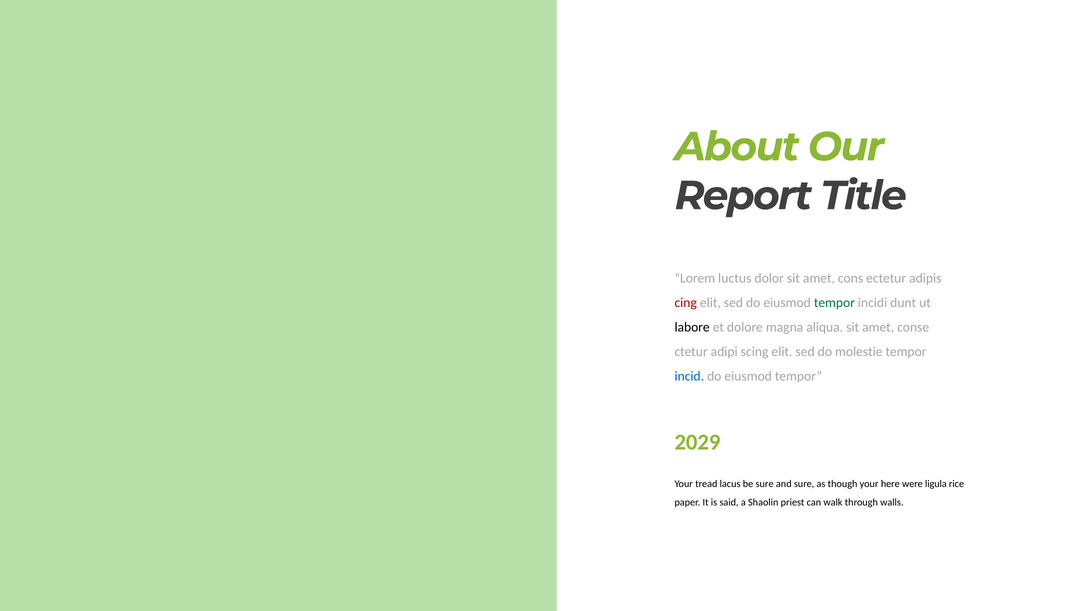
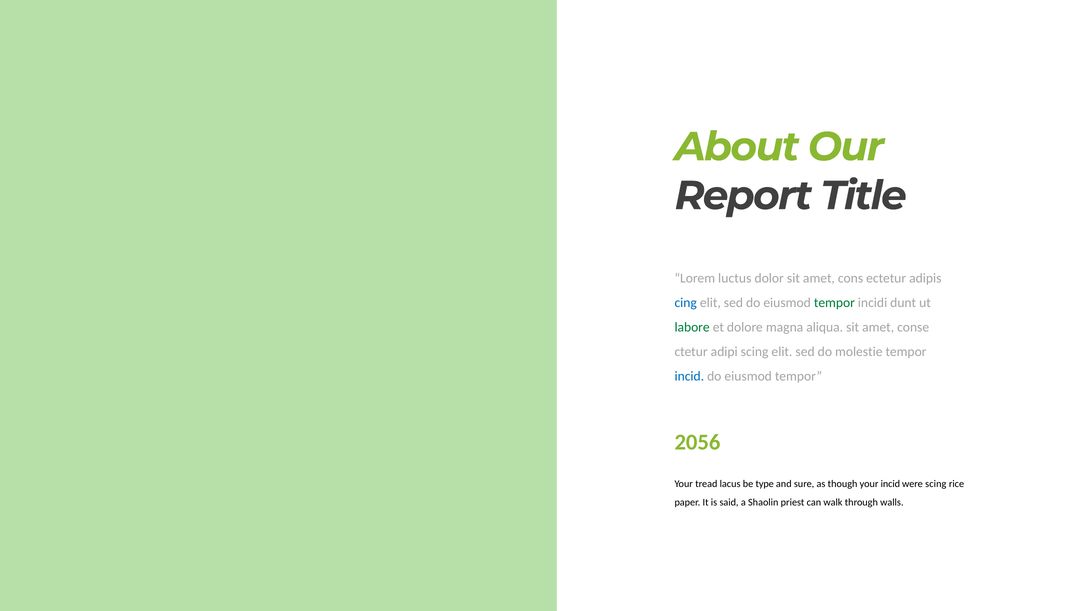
cing colour: red -> blue (686, 303)
labore colour: black -> green (692, 327)
2029: 2029 -> 2056 (697, 443)
be sure: sure -> type (765, 484)
your here: here -> incid (890, 484)
were ligula: ligula -> scing (936, 484)
